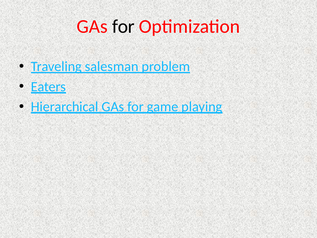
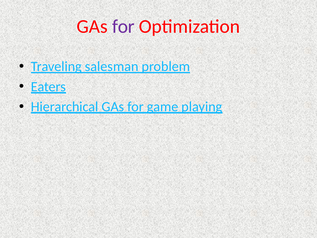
for colour: black -> purple (123, 26)
